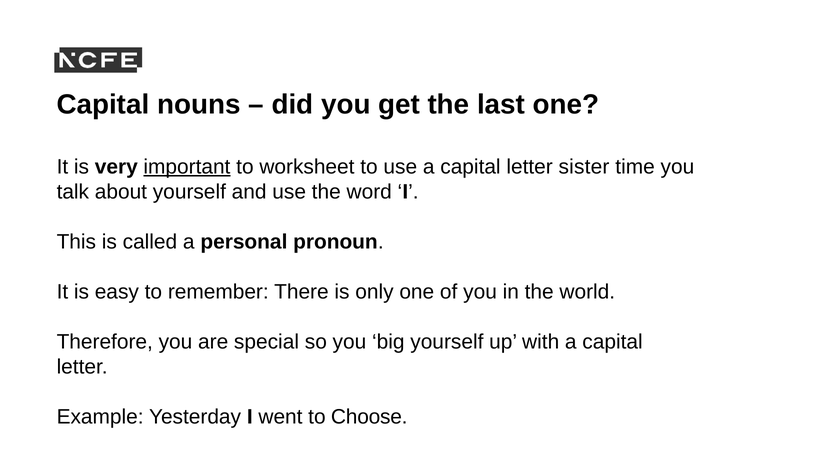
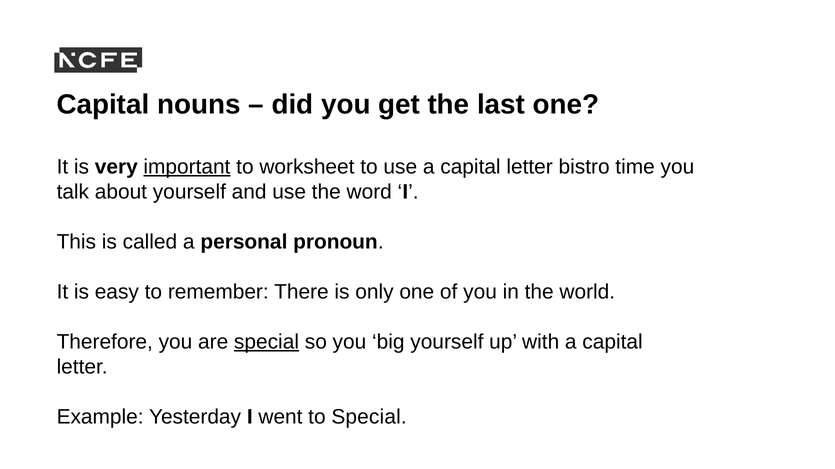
sister: sister -> bistro (584, 167)
special underline: none -> present (266, 342)
to Choose: Choose -> Special (369, 417)
